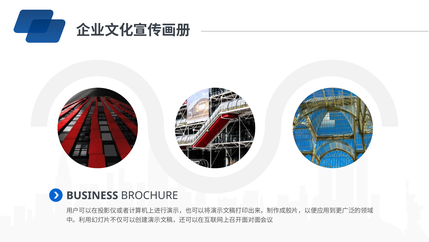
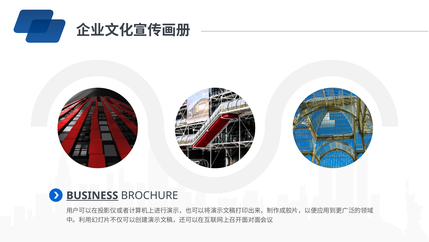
BUSINESS underline: none -> present (92, 195)
